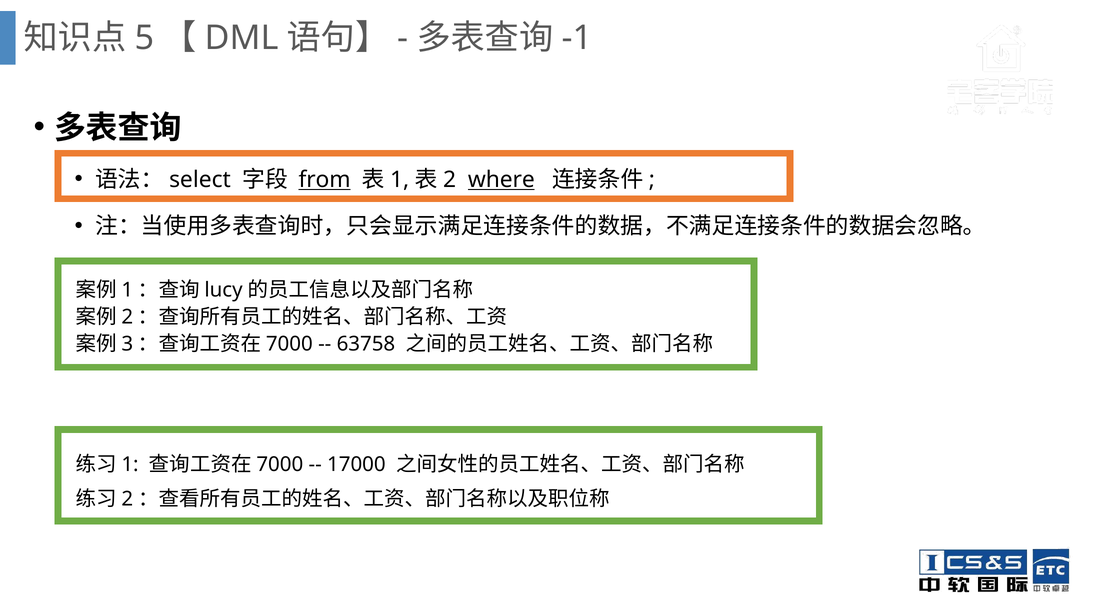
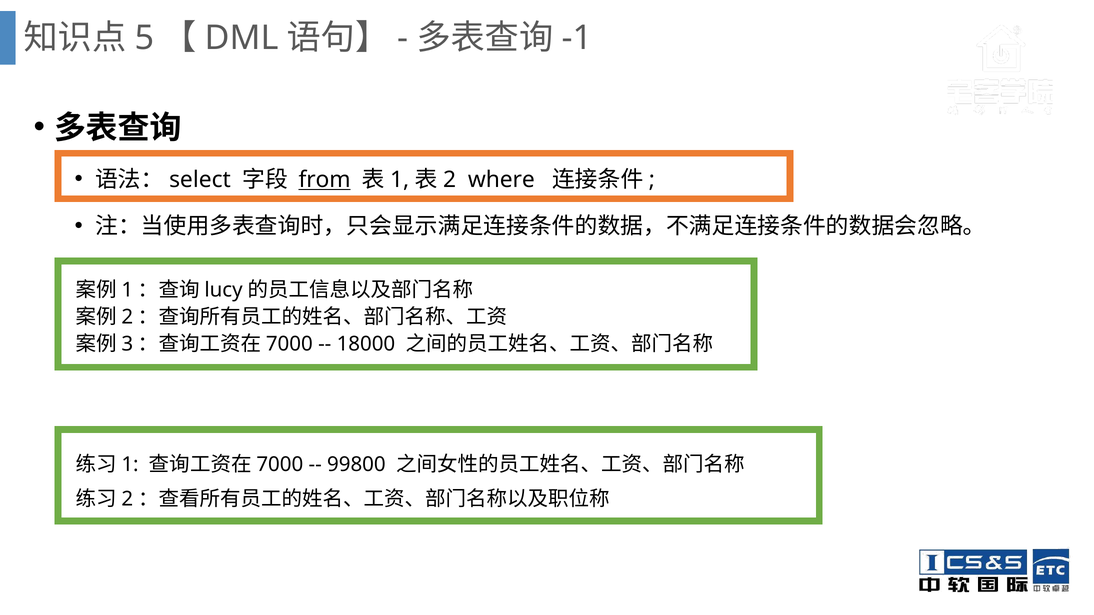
where underline: present -> none (501, 180)
63758: 63758 -> 18000 (366, 344)
17000: 17000 -> 99800 (356, 465)
